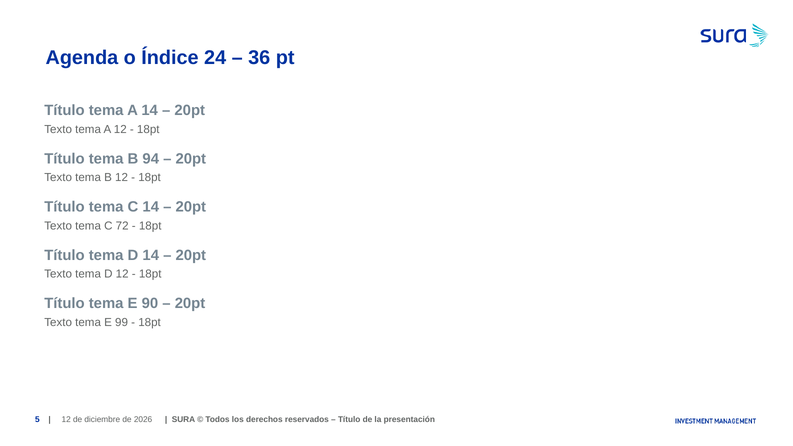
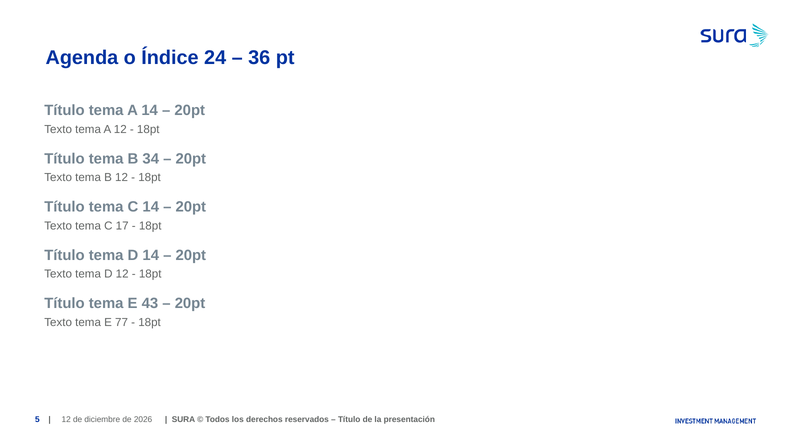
94: 94 -> 34 (151, 159)
72: 72 -> 17 (122, 226)
90: 90 -> 43 (150, 304)
99: 99 -> 77 (122, 322)
